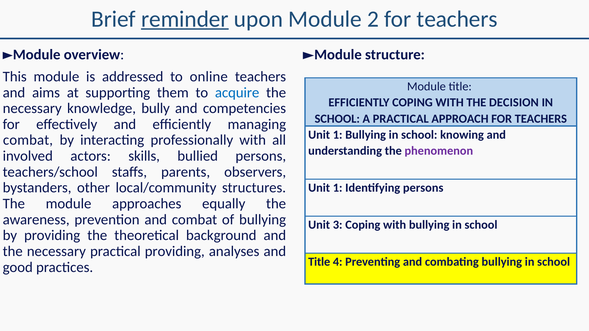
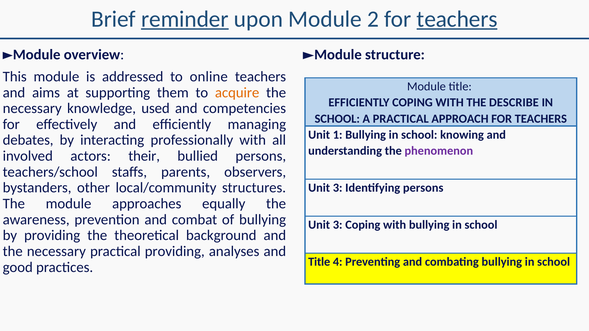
teachers underline: none -> present (457, 19)
acquire colour: blue -> orange (237, 93)
DECISION: DECISION -> DESCRIBE (514, 103)
bully: bully -> used (156, 108)
combat: combat -> debates (28, 140)
skills: skills -> their (144, 156)
1: 1 -> 3 (338, 188)
